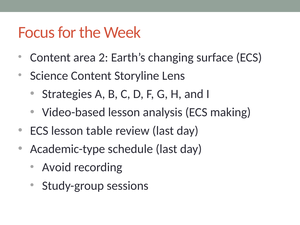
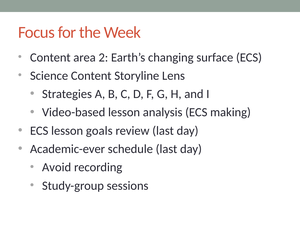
table: table -> goals (99, 131)
Academic-type: Academic-type -> Academic-ever (68, 149)
